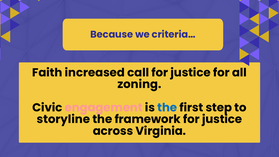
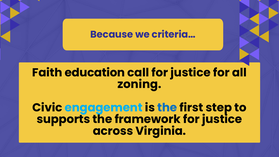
increased: increased -> education (95, 73)
engagement colour: pink -> light blue (104, 108)
storyline: storyline -> supports (63, 119)
